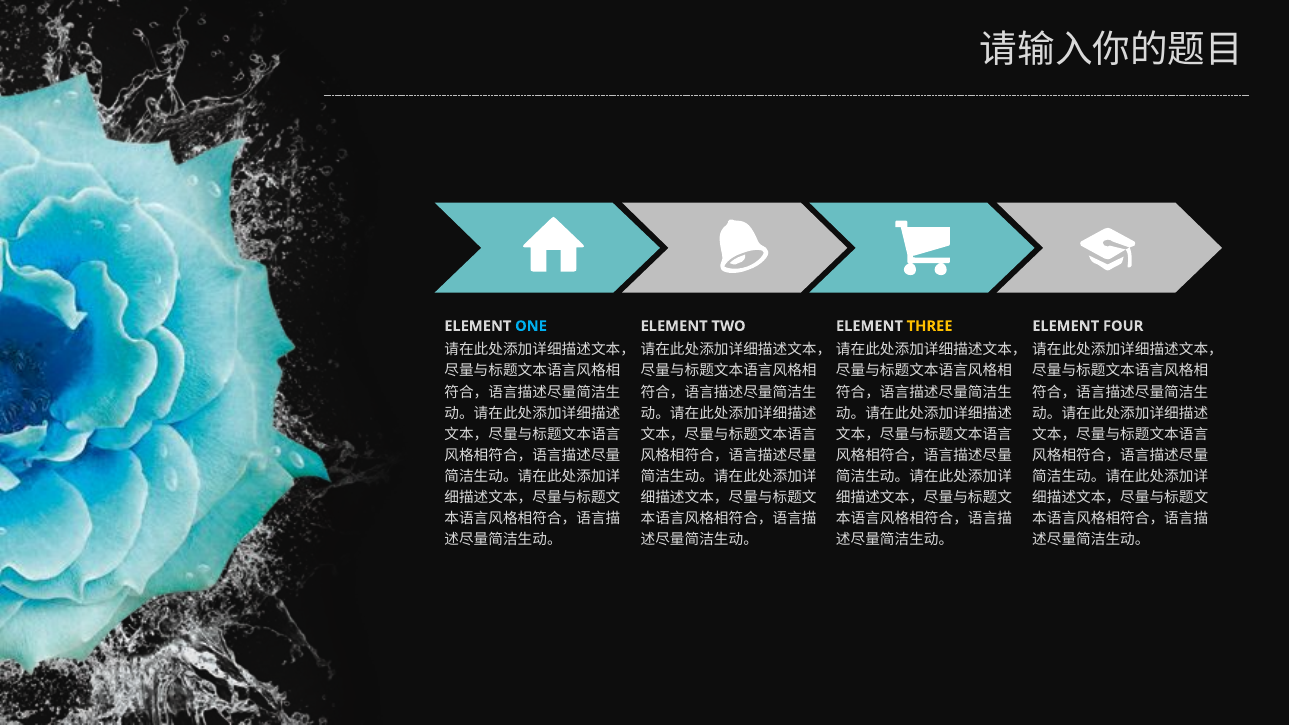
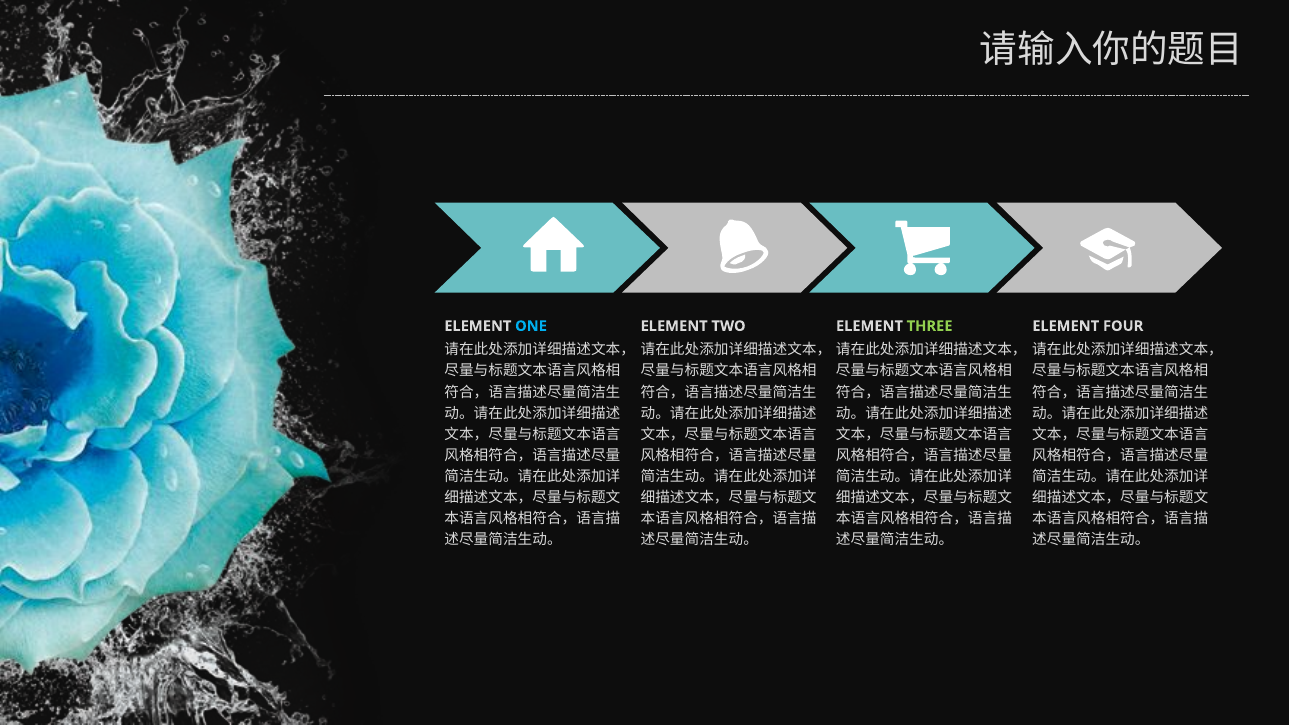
THREE colour: yellow -> light green (930, 326)
